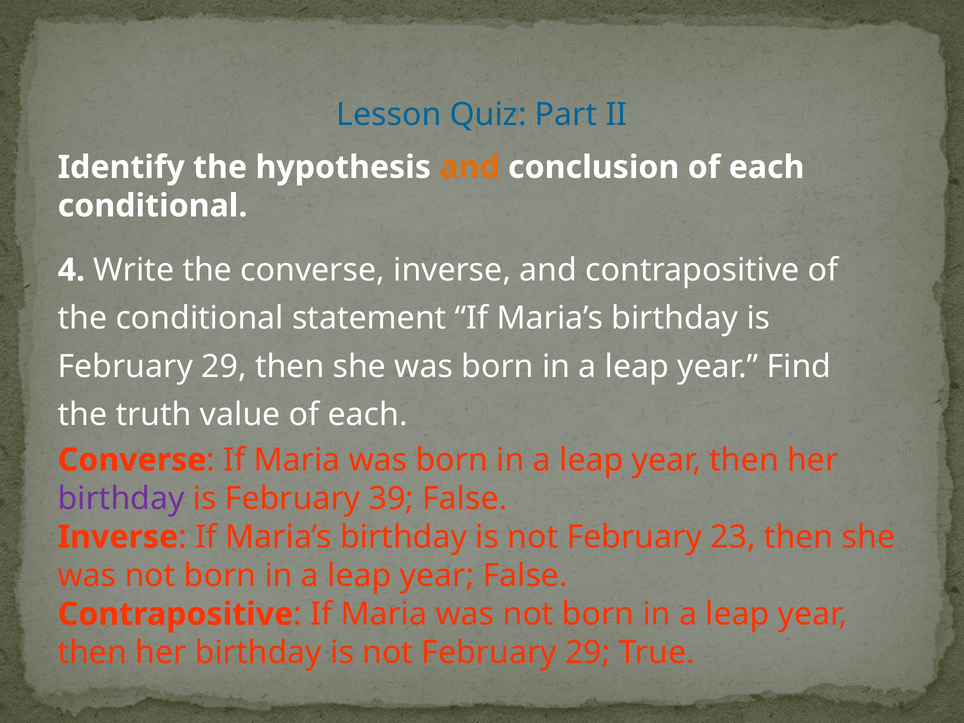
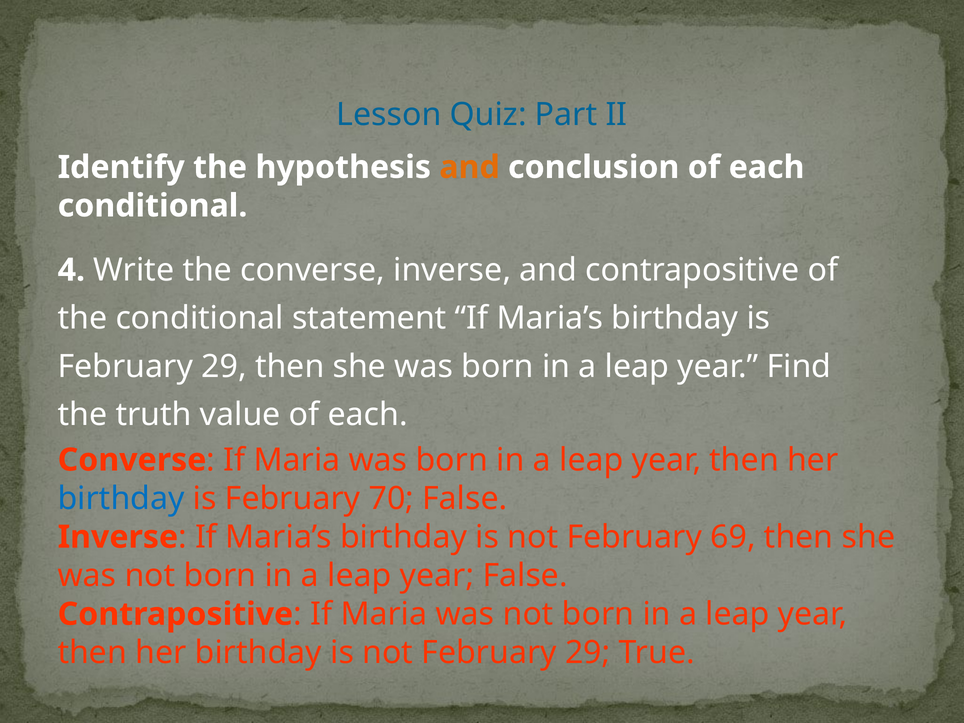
birthday colour: purple -> blue (121, 499)
39: 39 -> 70 (391, 499)
23: 23 -> 69 (733, 537)
